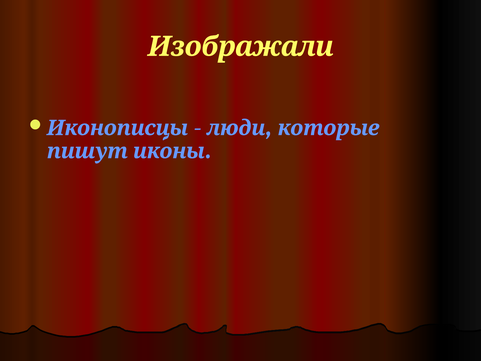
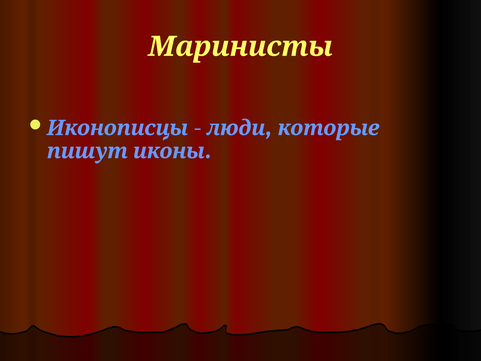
Изображали: Изображали -> Маринисты (240, 47)
